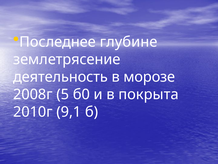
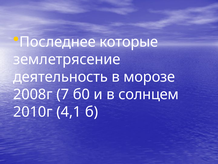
глубине: глубине -> которые (129, 42)
5: 5 -> 7 (63, 94)
покрыта: покрыта -> солнцем (149, 94)
9,1: 9,1 -> 4,1 (69, 112)
